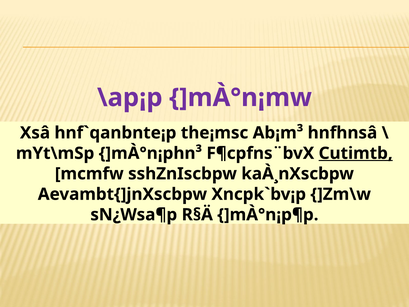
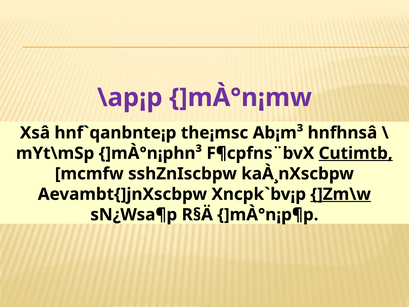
]Zm\w underline: none -> present (341, 194)
